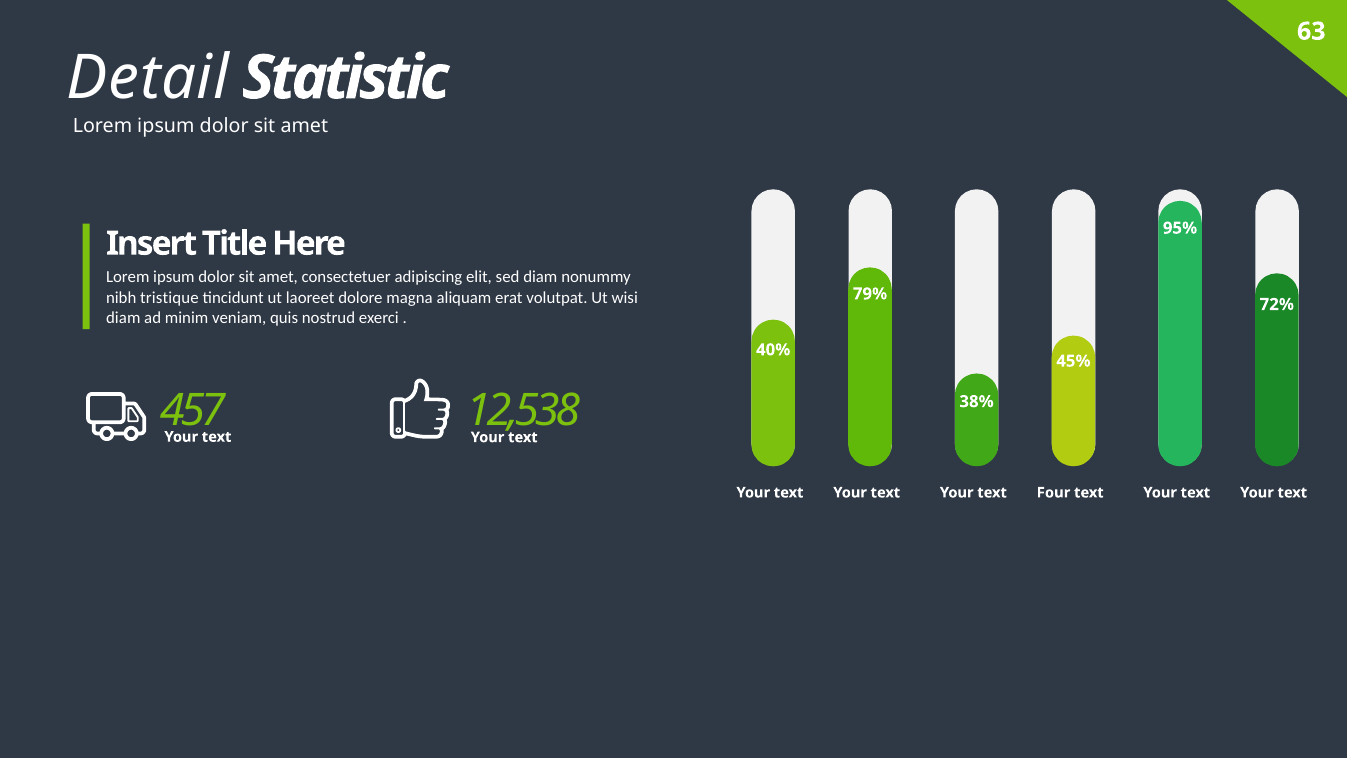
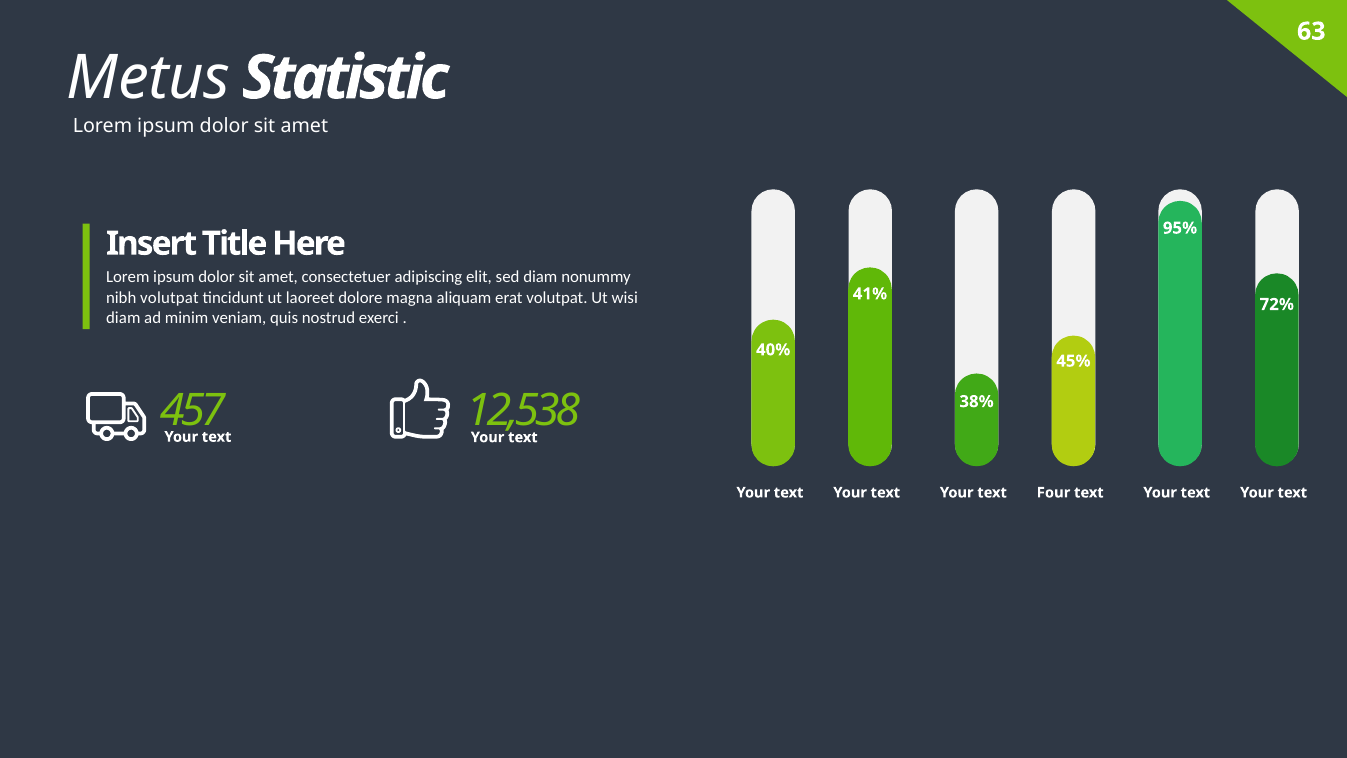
Detail: Detail -> Metus (149, 78)
nibh tristique: tristique -> volutpat (169, 297)
79%: 79% -> 41% (870, 294)
